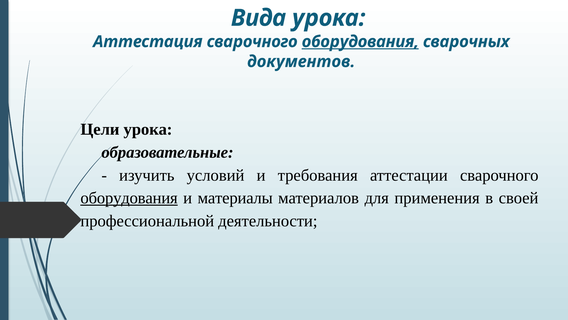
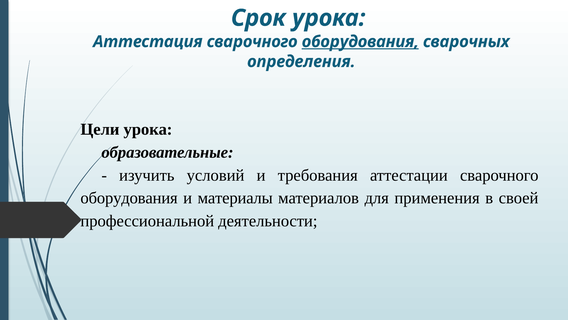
Вида: Вида -> Срок (258, 18)
документов: документов -> определения (301, 61)
оборудования underline: present -> none (129, 198)
